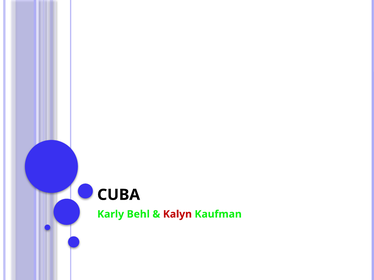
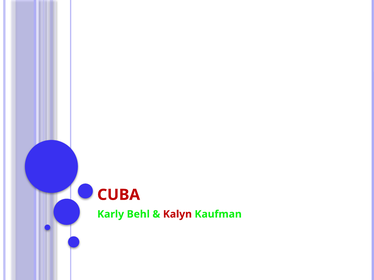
CUBA colour: black -> red (119, 195)
